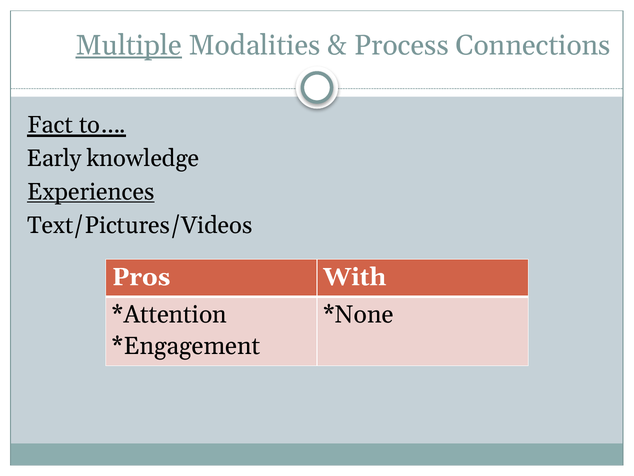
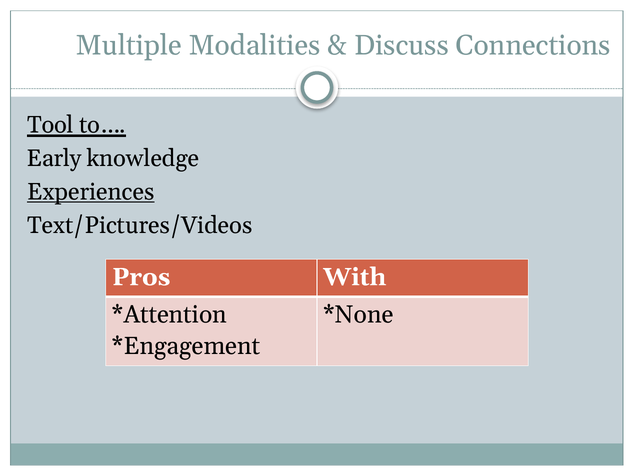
Multiple underline: present -> none (129, 45)
Process: Process -> Discuss (401, 45)
Fact: Fact -> Tool (50, 125)
